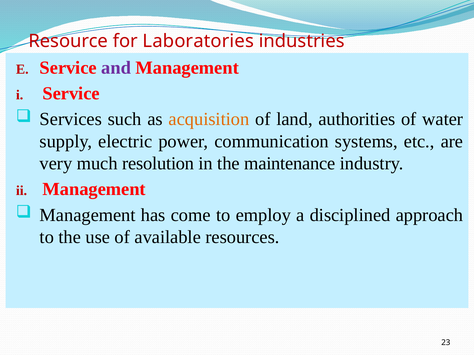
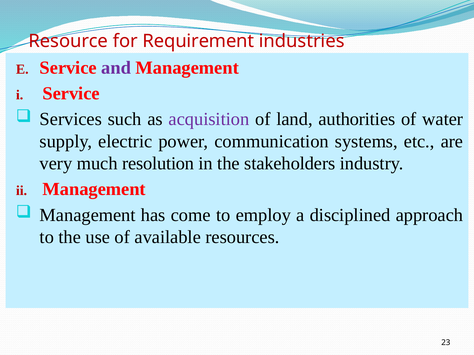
Laboratories: Laboratories -> Requirement (198, 41)
acquisition colour: orange -> purple (209, 119)
maintenance: maintenance -> stakeholders (290, 164)
